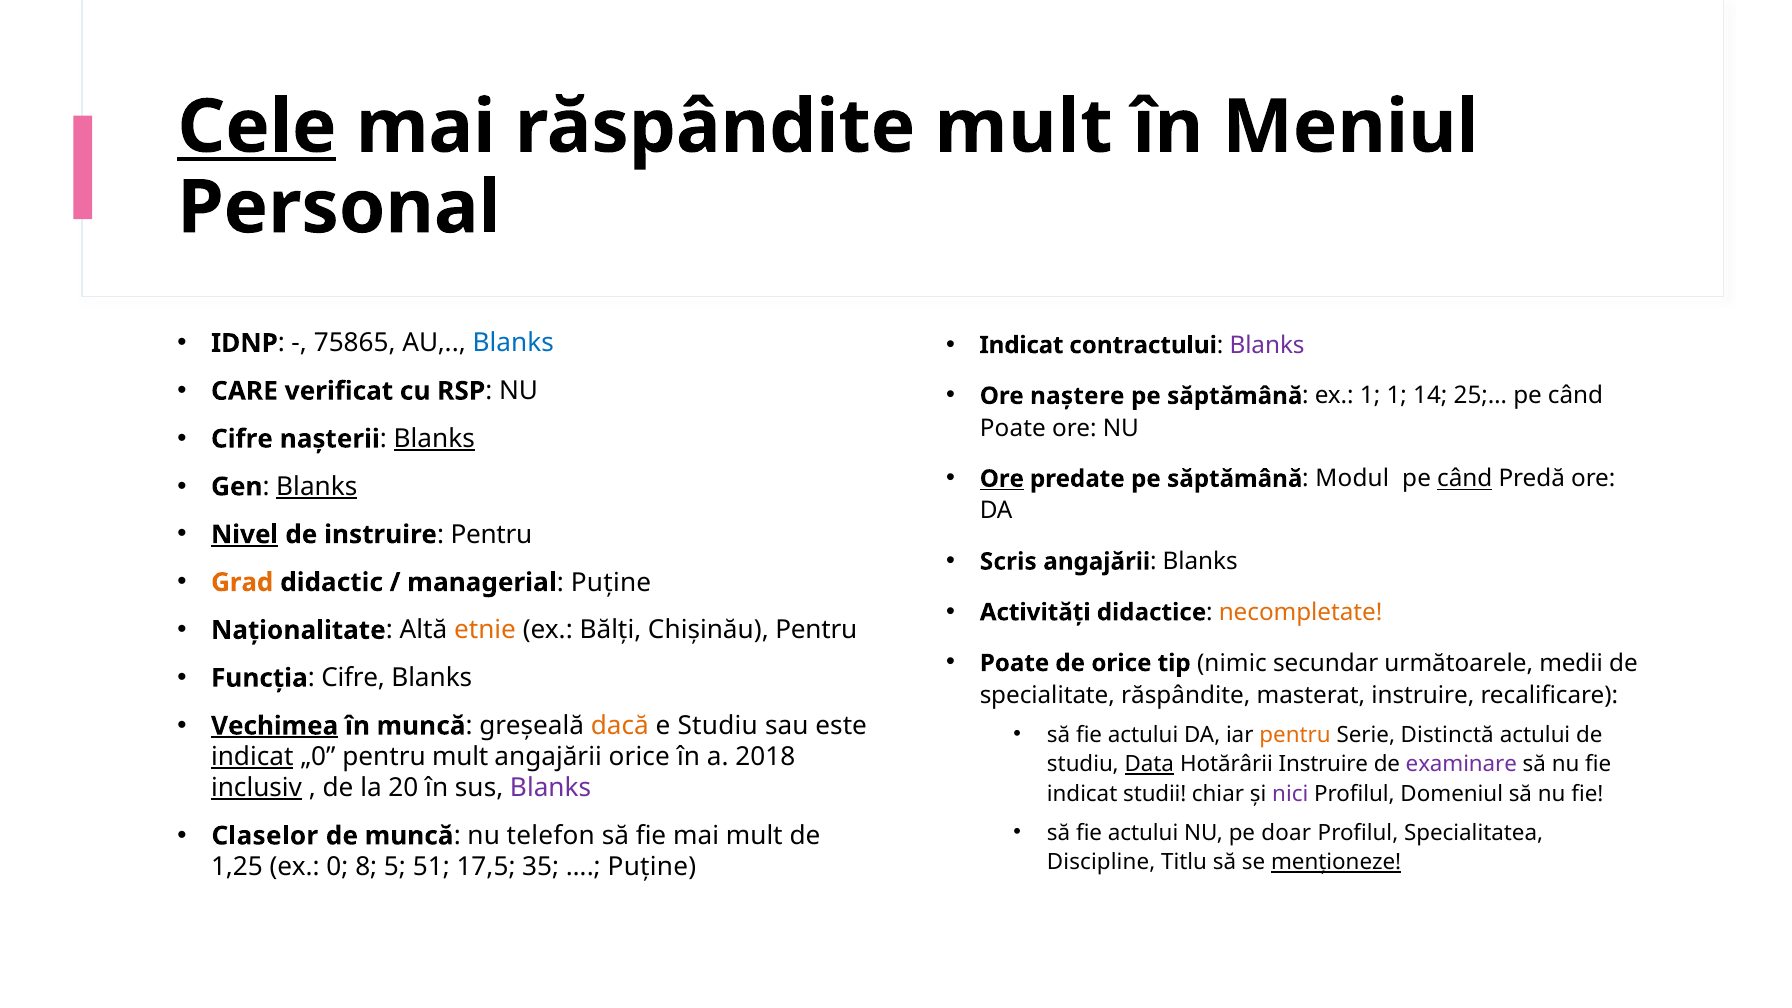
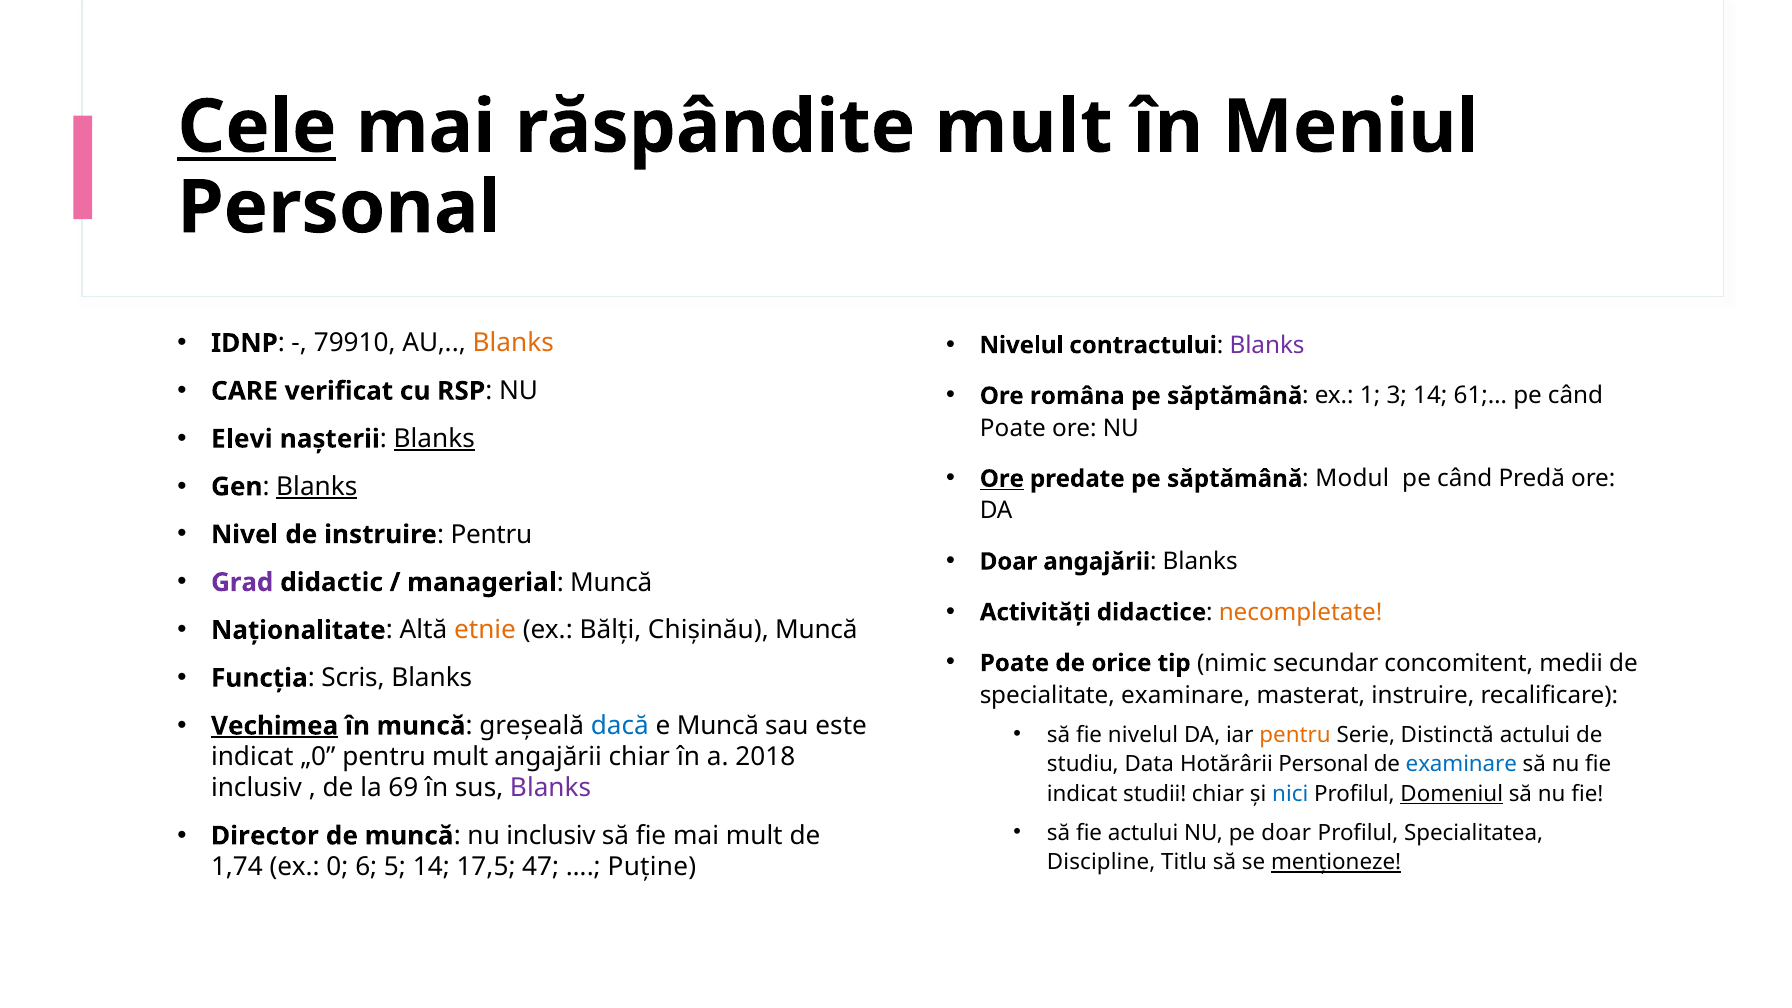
75865: 75865 -> 79910 (355, 343)
Blanks colour: blue -> orange (513, 343)
Indicat: Indicat -> Nivelul (1021, 345)
naştere: naştere -> româna (1077, 396)
1 1: 1 -> 3 (1397, 396)
25;…: 25;… -> 61;… (1480, 396)
Cifre: Cifre -> Elevi (242, 439)
când underline: present -> none (1465, 479)
Nivel underline: present -> none (245, 535)
Scris: Scris -> Doar (1008, 562)
Grad colour: orange -> purple (242, 582)
managerial Puţine: Puţine -> Muncă (611, 582)
Chişinău Pentru: Pentru -> Muncă (816, 630)
următoarele: următoarele -> concomitent (1459, 663)
Cifre: Cifre -> Scris (353, 678)
specialitate răspândite: răspândite -> examinare (1186, 695)
dacă colour: orange -> blue (620, 726)
e Studiu: Studiu -> Muncă (718, 726)
actului: actului -> nivelul (1143, 735)
indicat underline: present -> none (252, 757)
angajării orice: orice -> chiar (639, 757)
Data underline: present -> none (1149, 765)
Hotărârii Instruire: Instruire -> Personal (1323, 765)
examinare colour: purple -> blue (1461, 765)
inclusiv underline: present -> none (257, 788)
20: 20 -> 69 (403, 788)
nici colour: purple -> blue (1290, 794)
Domeniul underline: none -> present (1452, 794)
Claselor: Claselor -> Director (265, 836)
nu telefon: telefon -> inclusiv (551, 836)
1,25: 1,25 -> 1,74 (237, 867)
8: 8 -> 6 (366, 867)
5 51: 51 -> 14 (431, 867)
35: 35 -> 47 (541, 867)
